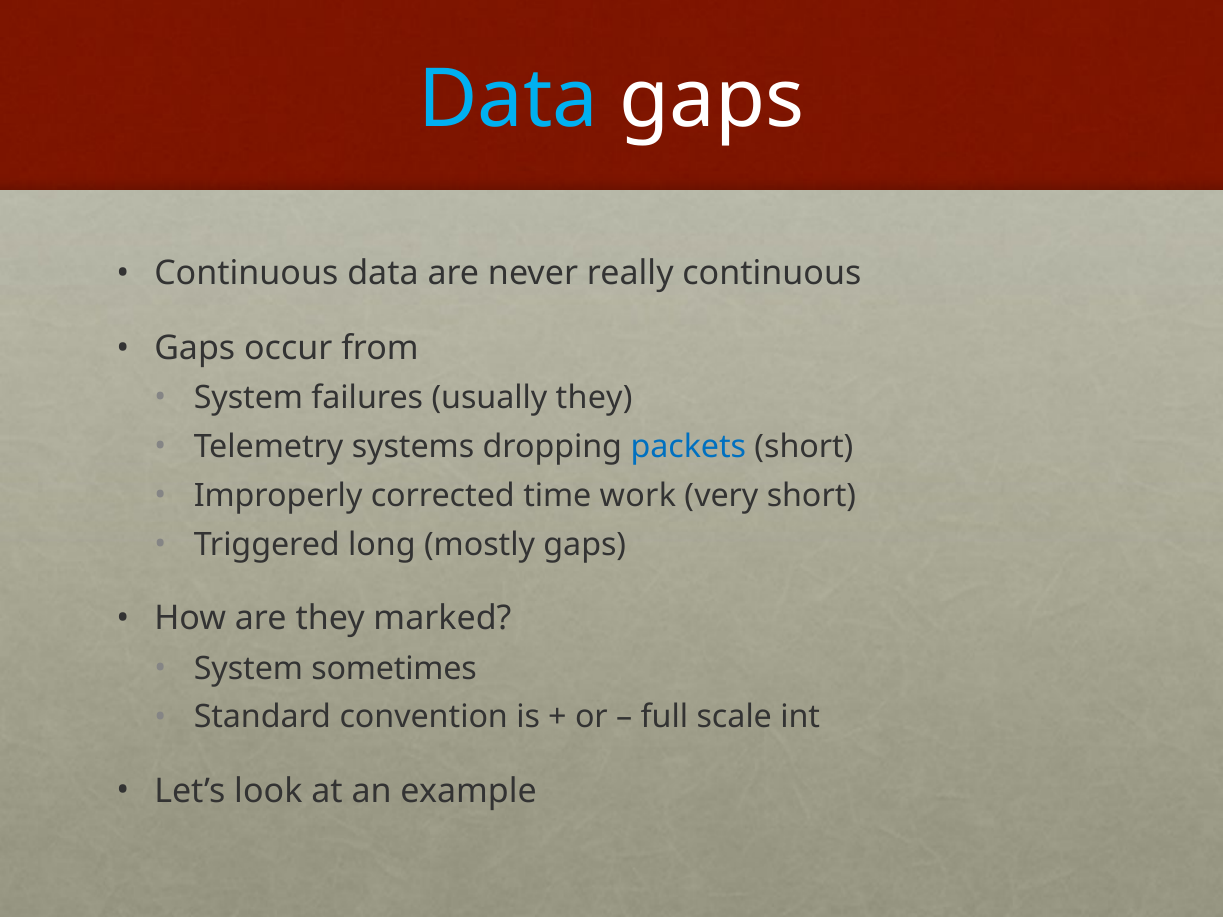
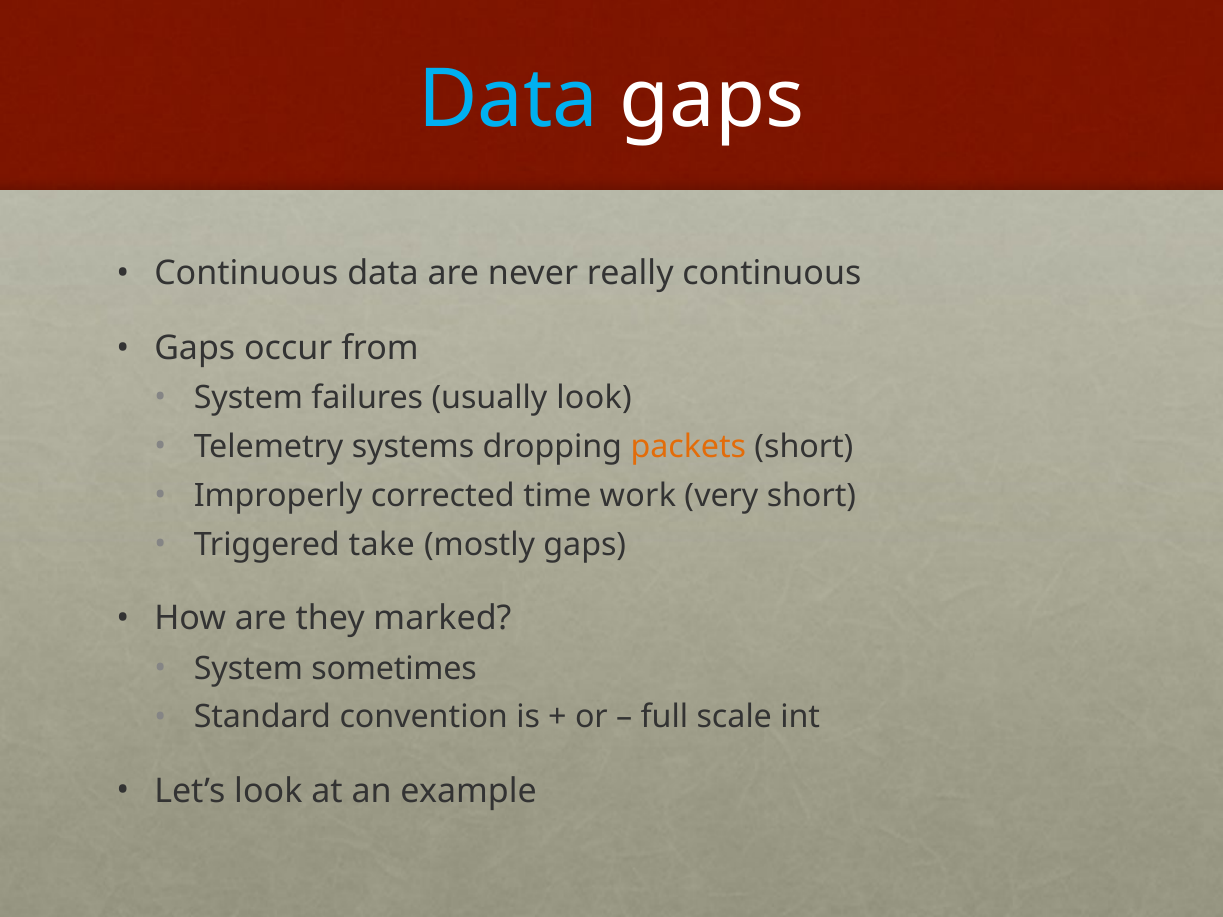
usually they: they -> look (594, 398)
packets colour: blue -> orange (688, 447)
long: long -> take (382, 545)
